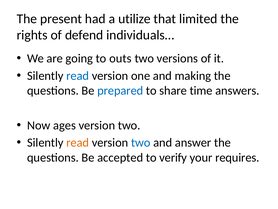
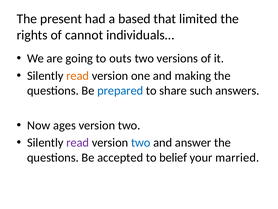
utilize: utilize -> based (134, 19)
defend: defend -> cannot (84, 35)
read colour: blue -> orange (78, 76)
time: time -> such (201, 90)
read colour: orange -> purple (78, 142)
verify: verify -> belief (173, 157)
requires: requires -> married (237, 157)
